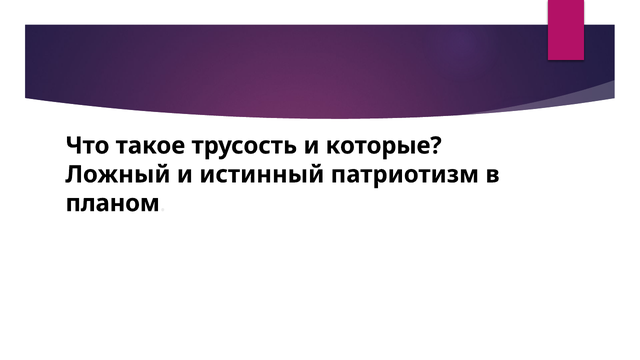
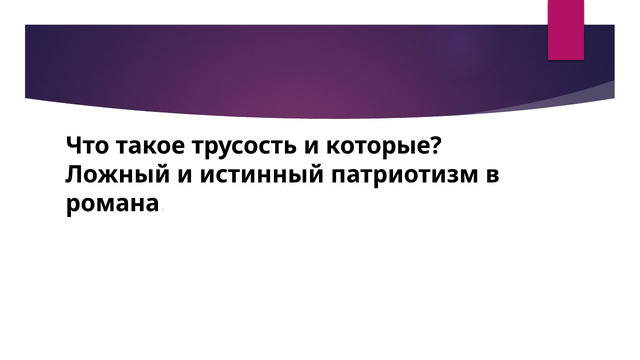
планом: планом -> романа (113, 203)
